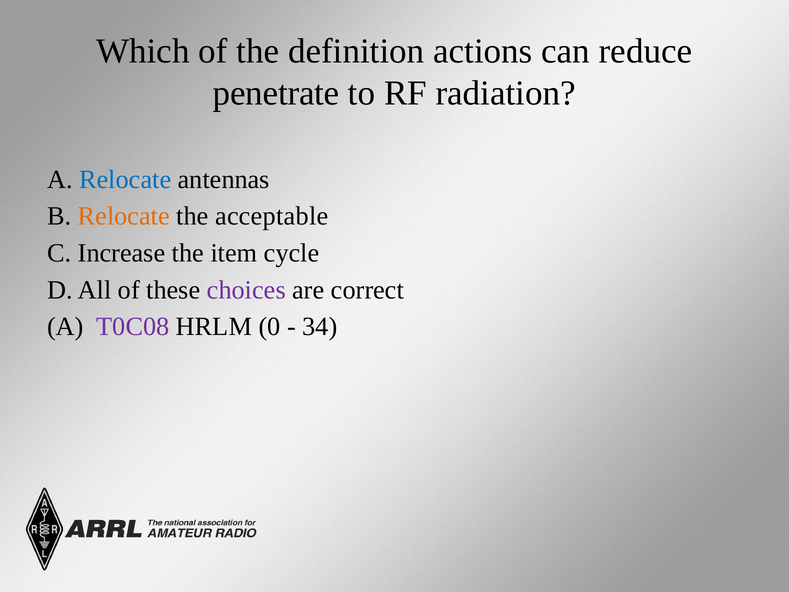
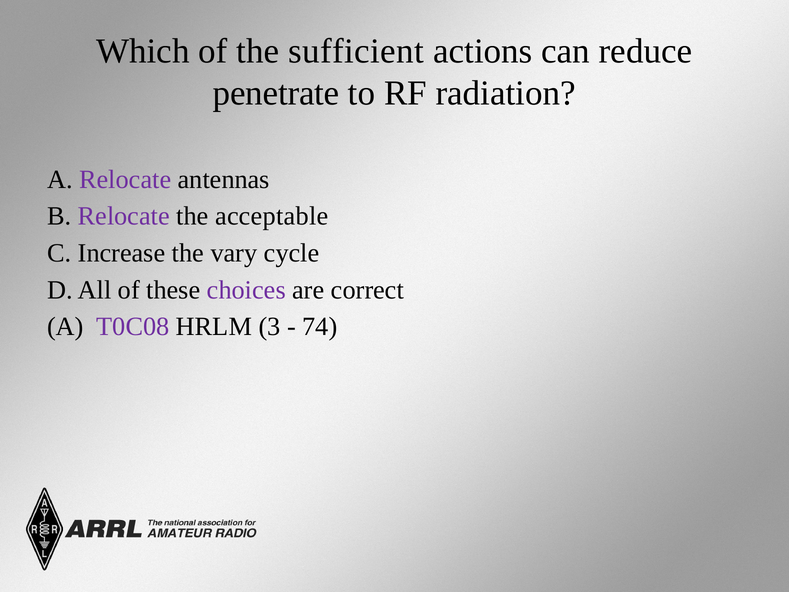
definition: definition -> sufficient (356, 51)
Relocate colour: blue -> purple (125, 179)
Relocate colour: orange -> purple (124, 216)
item: item -> vary (234, 253)
0: 0 -> 3 (269, 327)
34: 34 -> 74 (320, 327)
